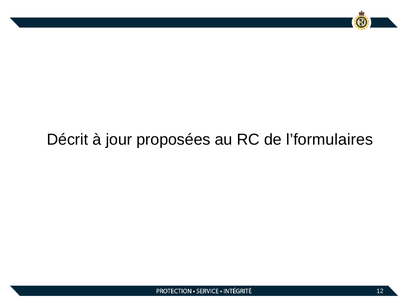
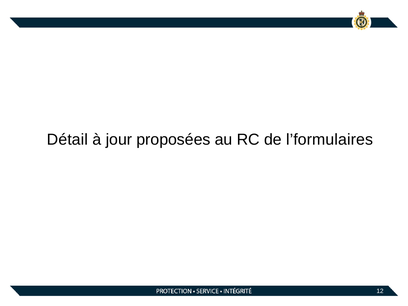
Décrit: Décrit -> Détail (67, 140)
